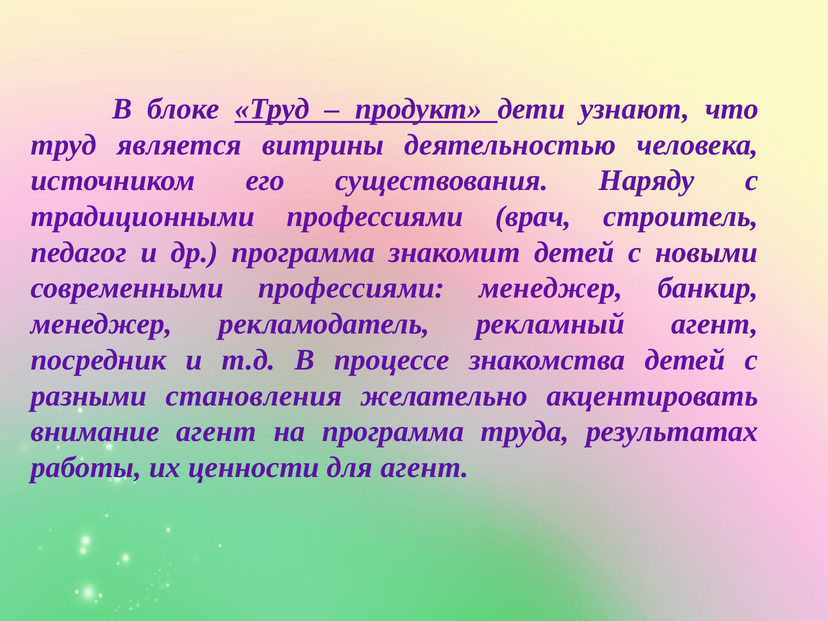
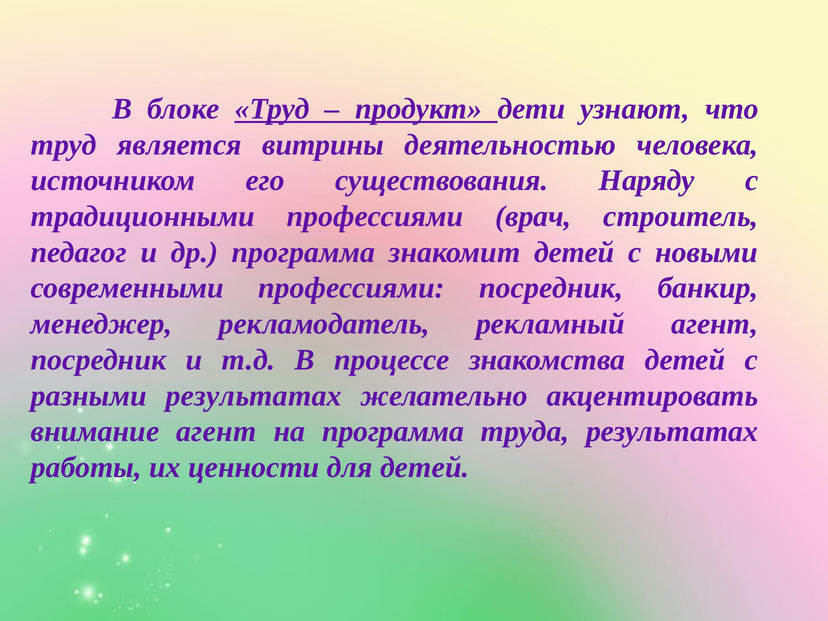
профессиями менеджер: менеджер -> посредник (551, 288)
разными становления: становления -> результатах (254, 396)
для агент: агент -> детей (425, 467)
